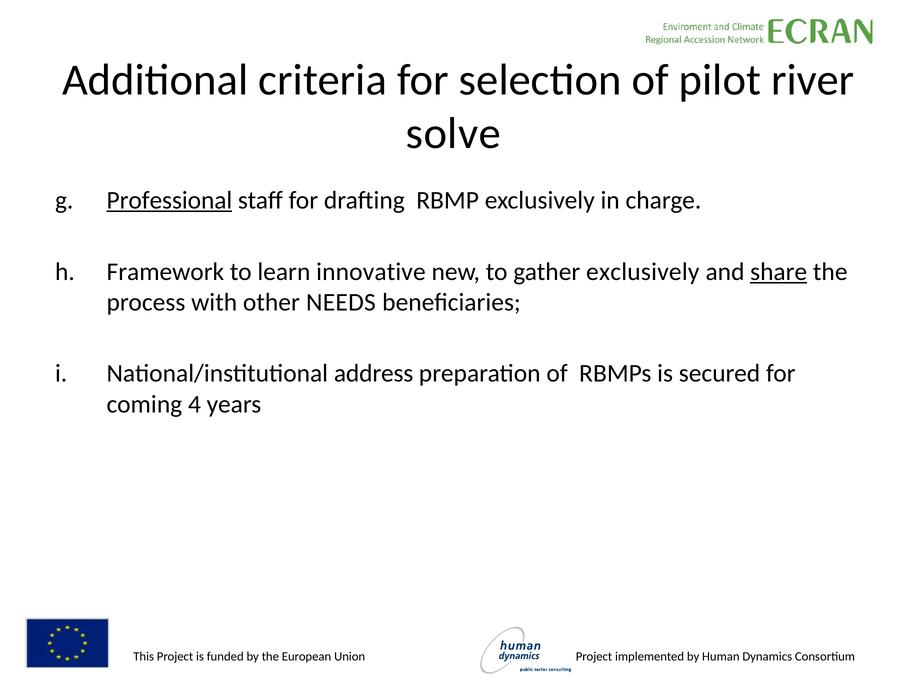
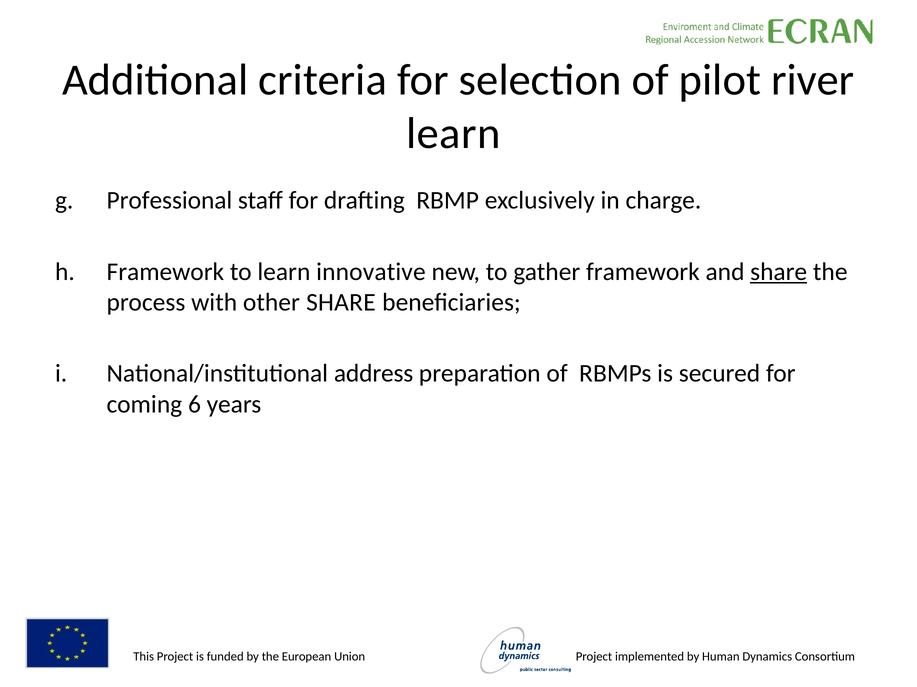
solve: solve -> learn (453, 134)
Professional underline: present -> none (169, 201)
gather exclusively: exclusively -> framework (643, 272)
other NEEDS: NEEDS -> SHARE (341, 303)
4: 4 -> 6 (194, 405)
